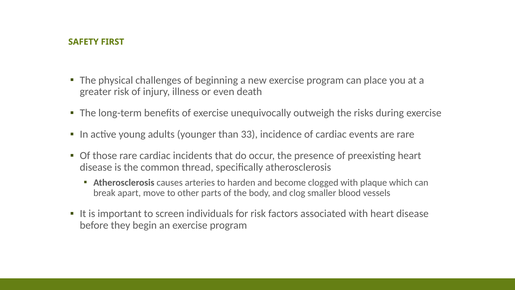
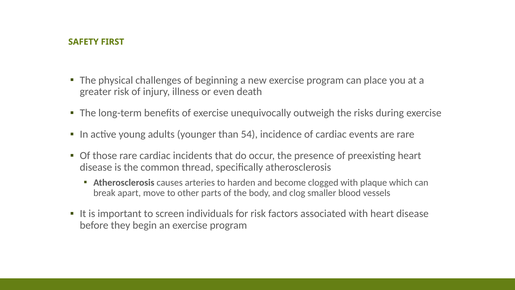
33: 33 -> 54 (249, 134)
